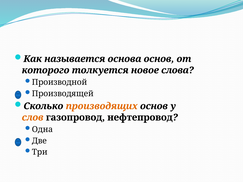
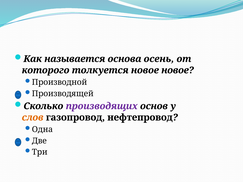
основа основ: основ -> осень (159, 59)
новое слова: слова -> новое (178, 70)
производящих colour: orange -> purple (102, 106)
